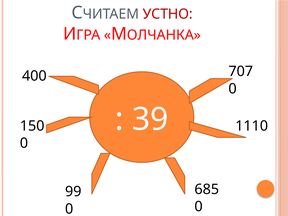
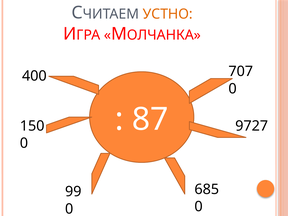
УСТНО colour: red -> orange (168, 14)
39: 39 -> 87 (150, 119)
1110: 1110 -> 9727 (252, 126)
